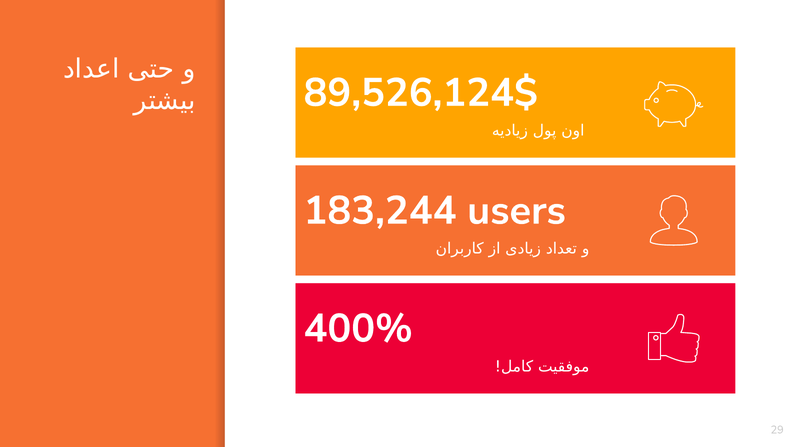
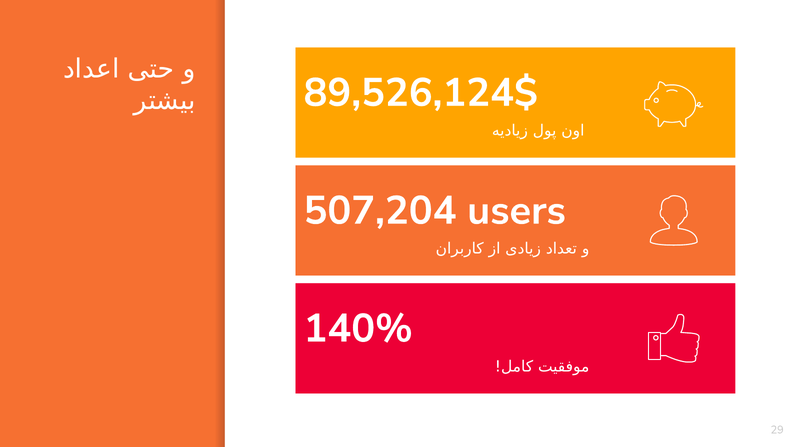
183,244: 183,244 -> 507,204 (380, 211)
400%: 400% -> 140% (358, 329)
